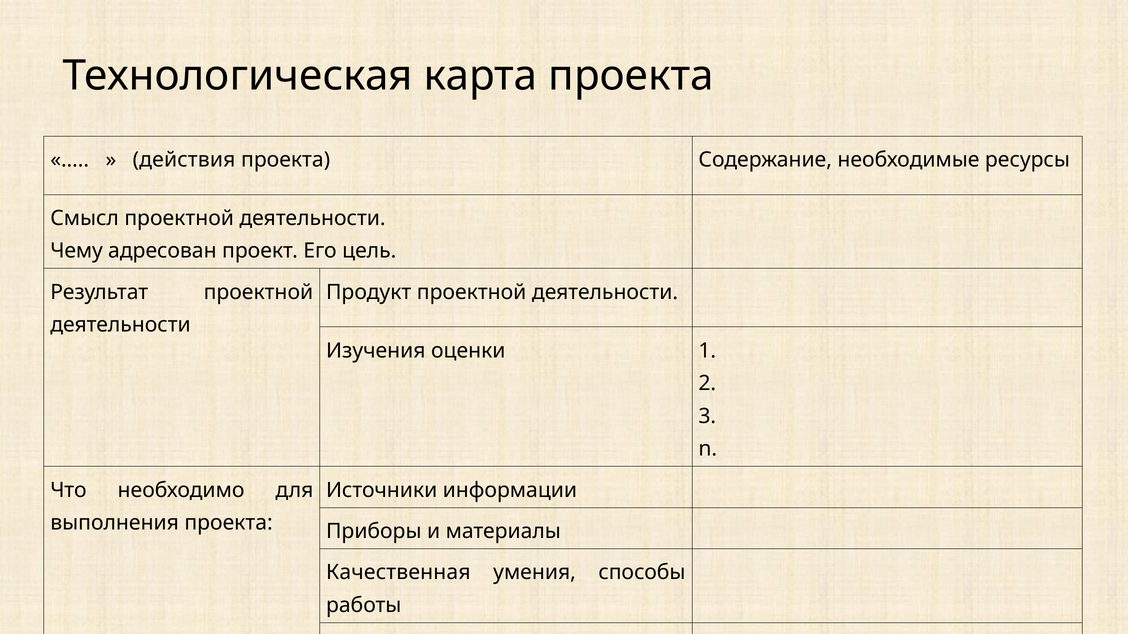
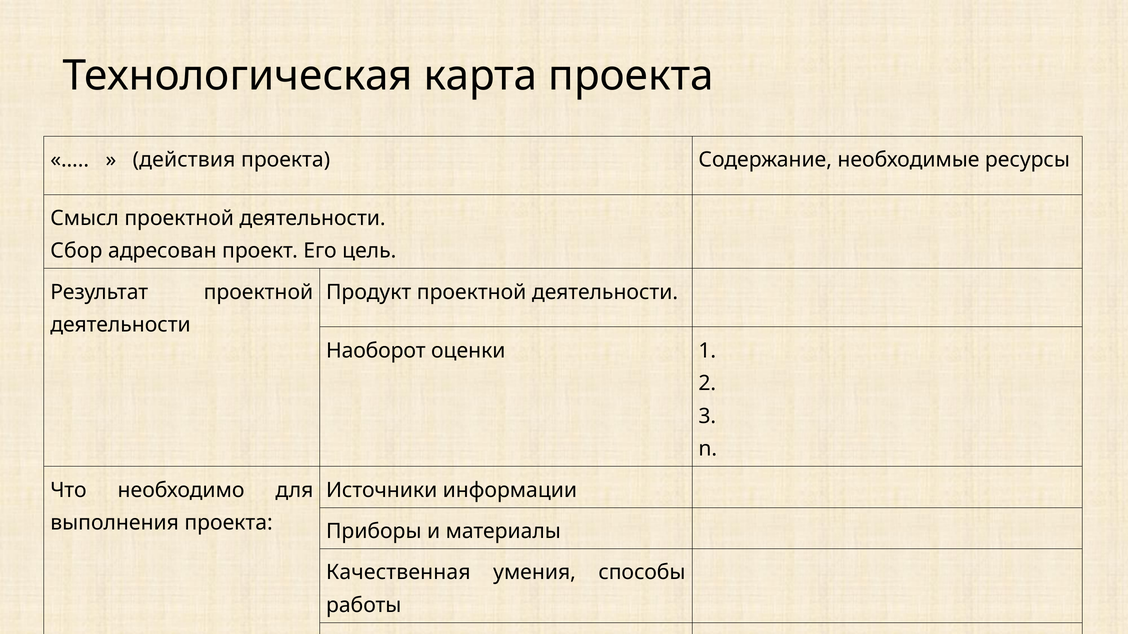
Чему: Чему -> Сбор (76, 251)
Изучения: Изучения -> Наоборот (376, 351)
